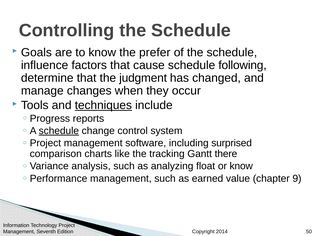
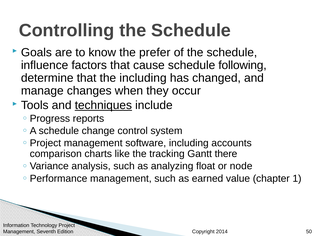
the judgment: judgment -> including (143, 78)
schedule underline: present -> none (59, 131)
surprised: surprised -> accounts (232, 143)
or know: know -> node (241, 166)
9: 9 -> 1 (297, 179)
